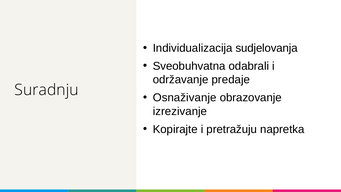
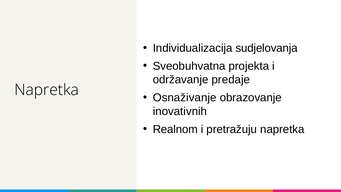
odabrali: odabrali -> projekta (249, 66)
Suradnju: Suradnju -> Napretka (47, 90)
izrezivanje: izrezivanje -> inovativnih (180, 111)
Kopirajte: Kopirajte -> Realnom (175, 129)
